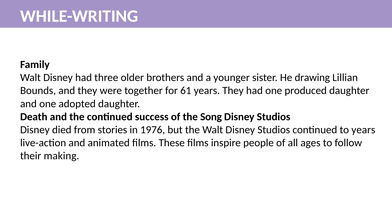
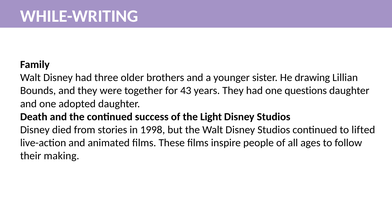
61: 61 -> 43 (186, 91)
produced: produced -> questions (306, 91)
Song: Song -> Light (211, 117)
1976: 1976 -> 1998 (153, 130)
to years: years -> lifted (363, 130)
